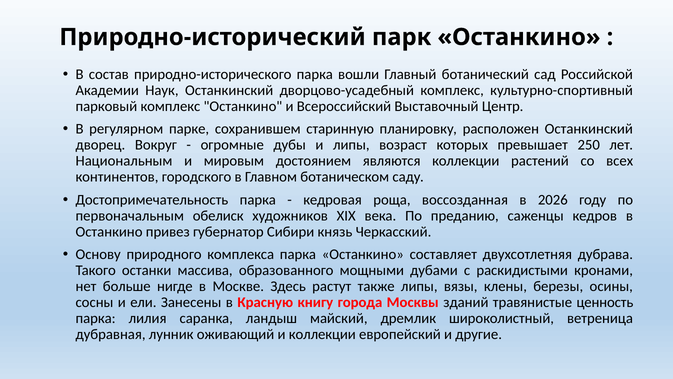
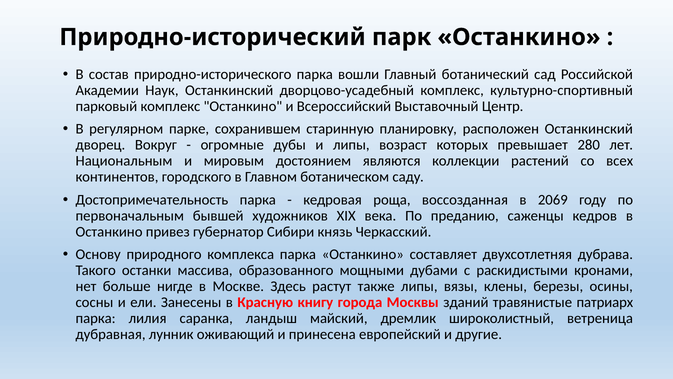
250: 250 -> 280 (589, 145)
2026: 2026 -> 2069 (553, 200)
обелиск: обелиск -> бывшей (218, 215)
ценность: ценность -> патриарх (605, 302)
и коллекции: коллекции -> принесена (322, 334)
